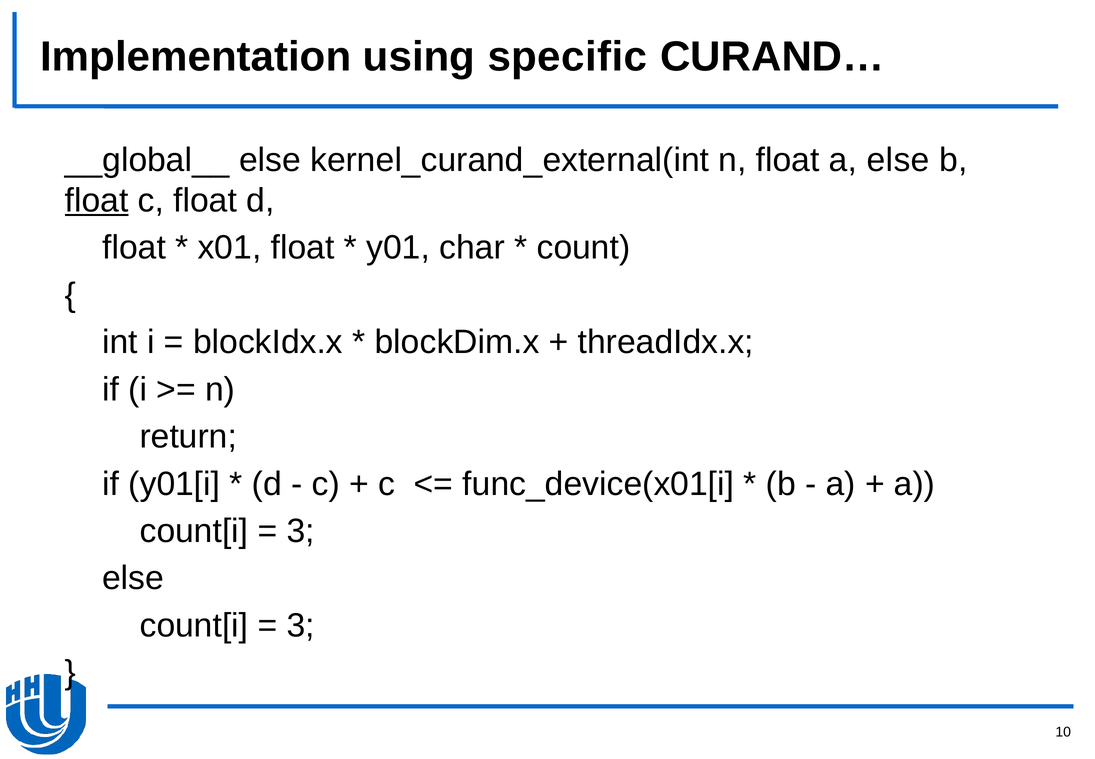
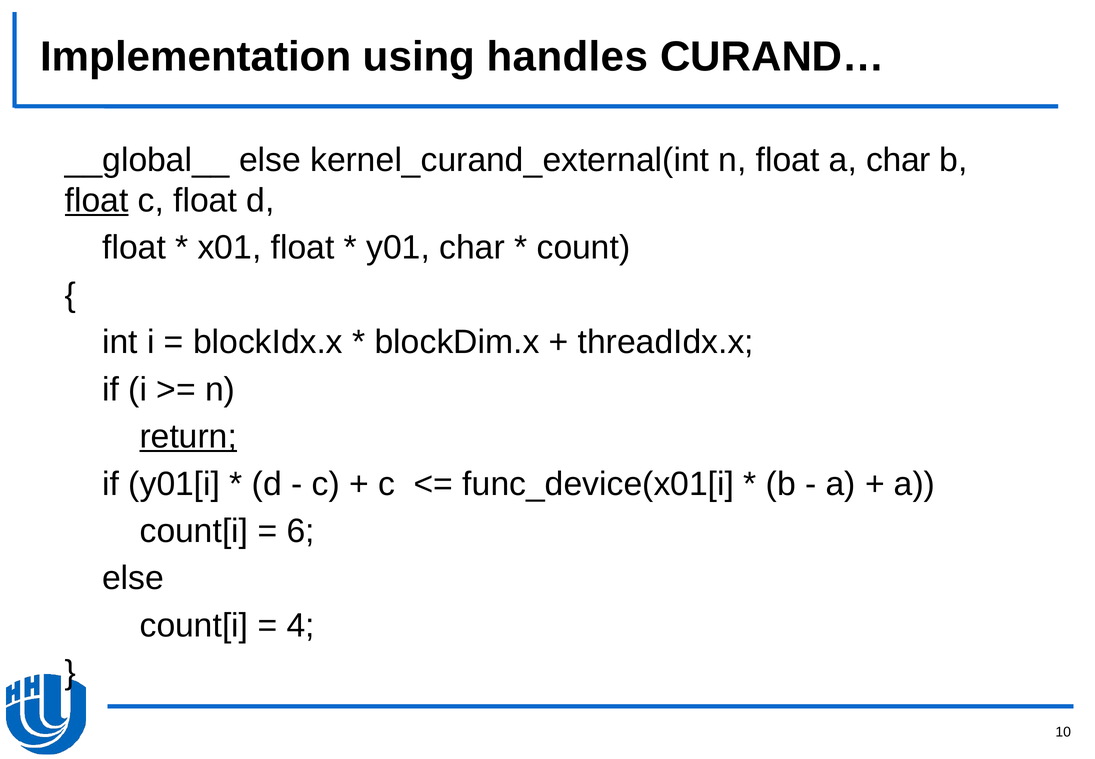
specific: specific -> handles (567, 57)
a else: else -> char (898, 160)
return underline: none -> present (188, 436)
3: 3 -> 6 (301, 531)
3: 3 -> 4 (301, 625)
